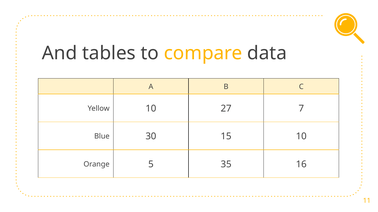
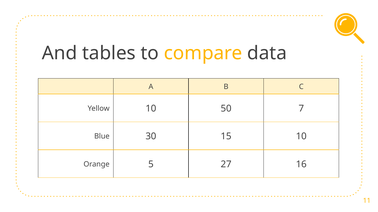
27: 27 -> 50 (226, 109)
35: 35 -> 27 (226, 165)
